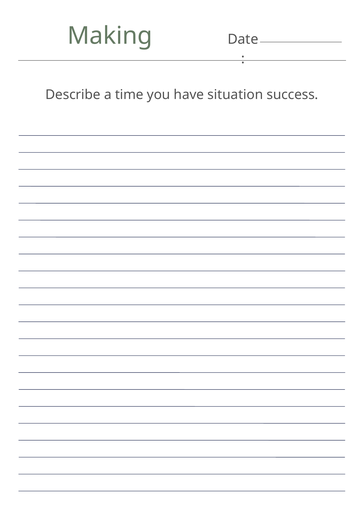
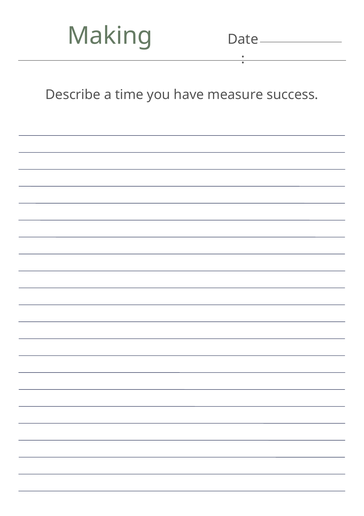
situation: situation -> measure (235, 94)
